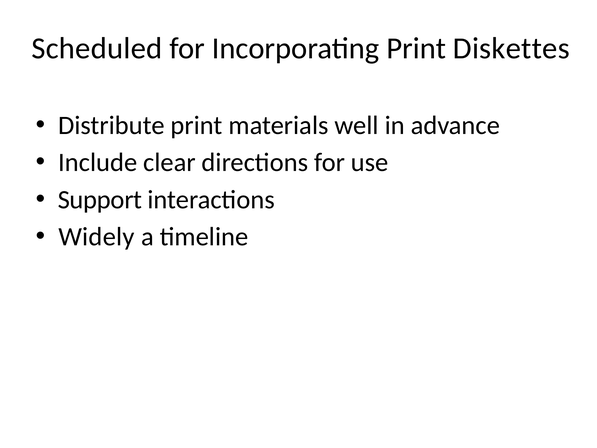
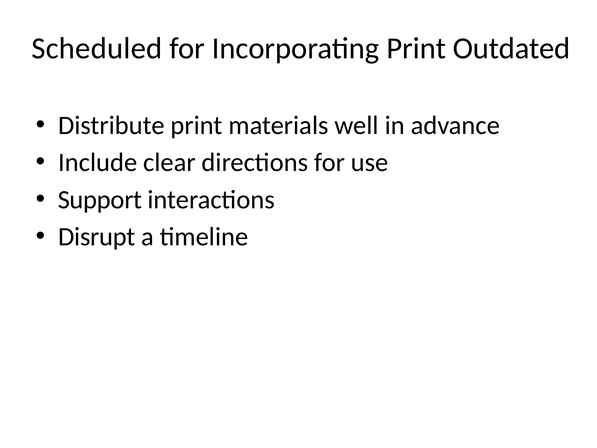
Diskettes: Diskettes -> Outdated (512, 48)
Widely: Widely -> Disrupt (97, 237)
